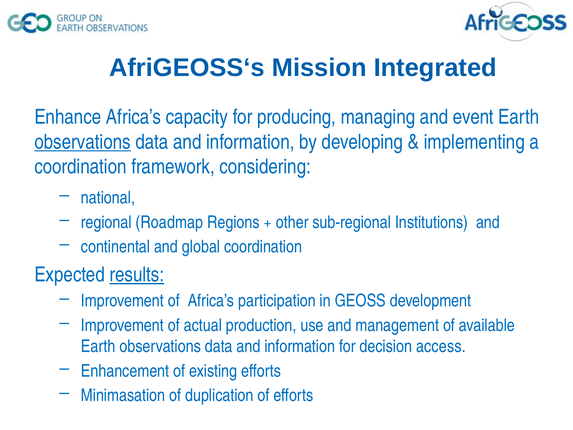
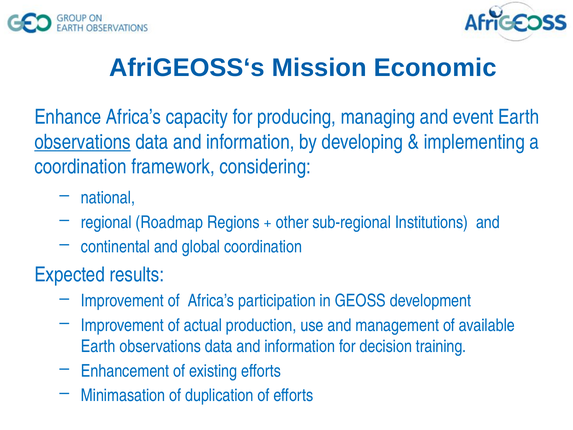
Integrated: Integrated -> Economic (435, 68)
results underline: present -> none (137, 275)
access: access -> training (441, 346)
